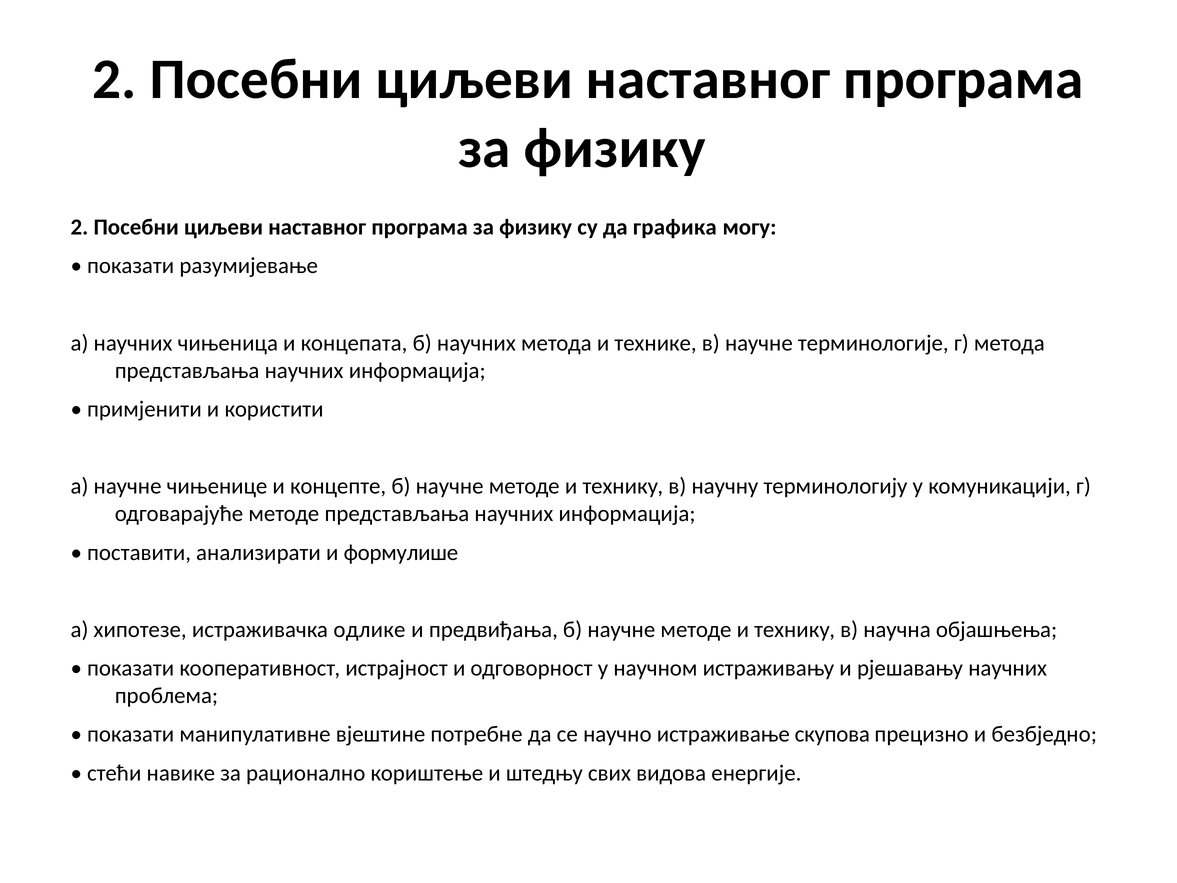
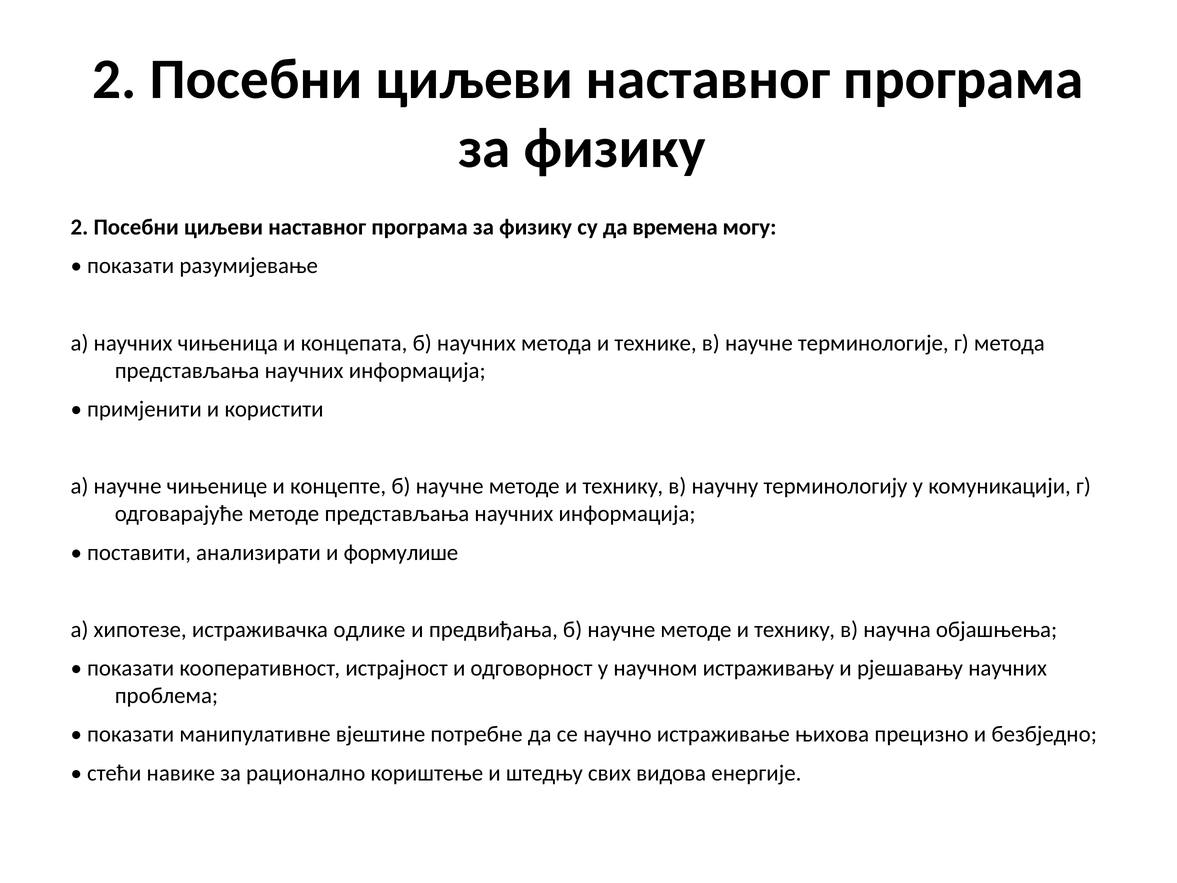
графика: графика -> времена (675, 227)
скупова: скупова -> њихова (832, 734)
